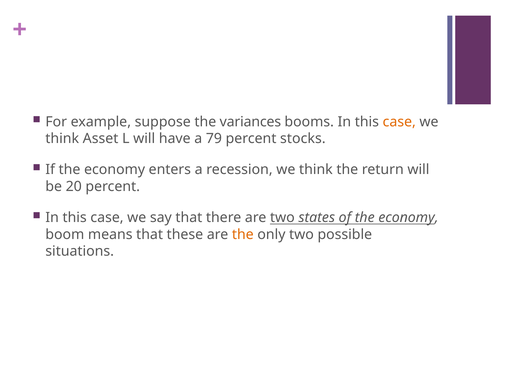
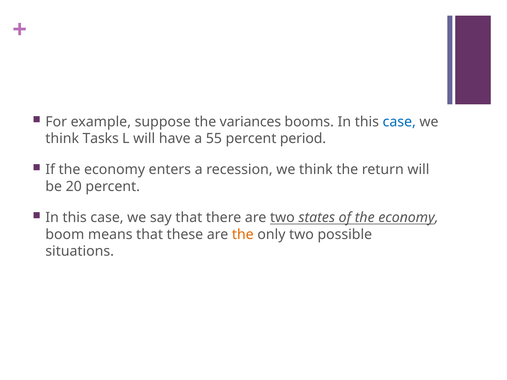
case colour: orange -> blue (399, 122)
Asset: Asset -> Tasks (101, 139)
79: 79 -> 55 (214, 139)
stocks: stocks -> period (303, 139)
